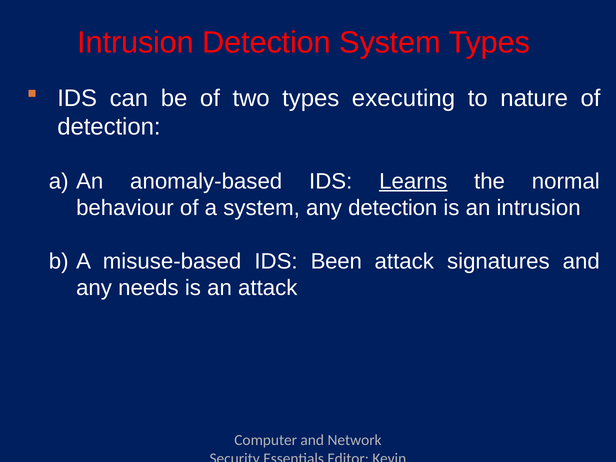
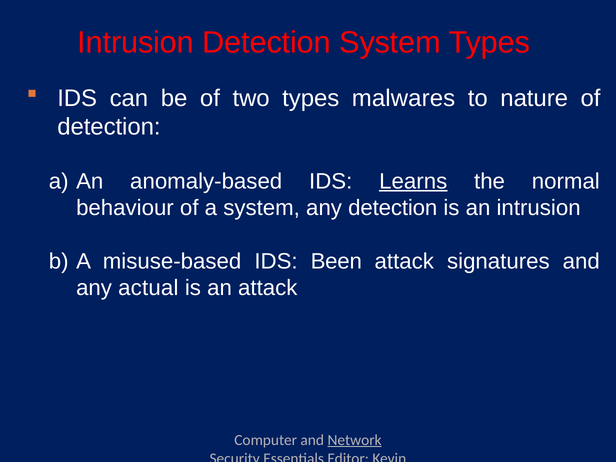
executing: executing -> malwares (404, 98)
needs: needs -> actual (148, 288)
Network underline: none -> present (355, 440)
